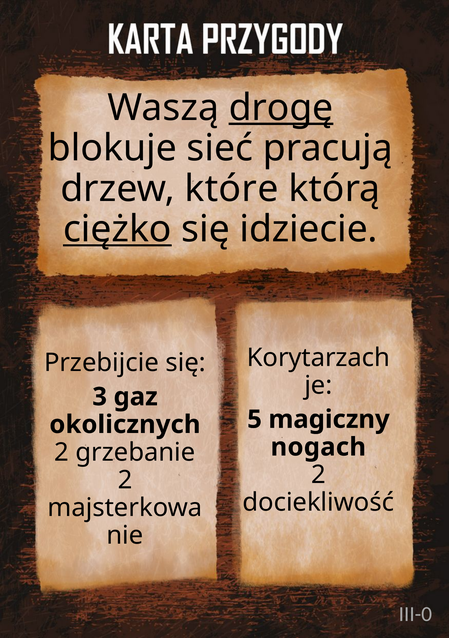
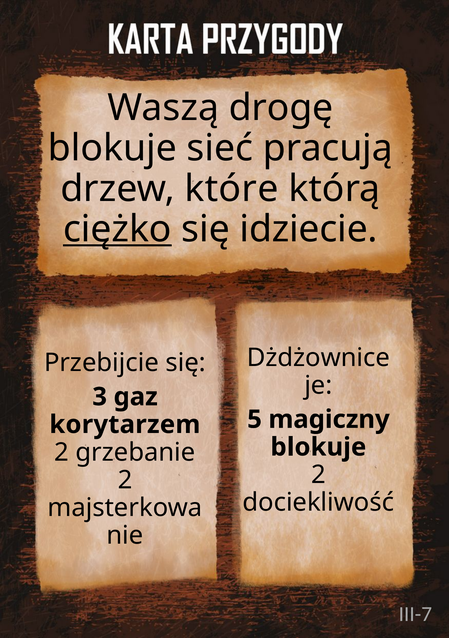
drogę underline: present -> none (281, 108)
Korytarzach: Korytarzach -> Dżdżownice (318, 358)
okolicznych: okolicznych -> korytarzem (125, 424)
nogach: nogach -> blokuje (318, 447)
III-0: III-0 -> III-7 (415, 614)
